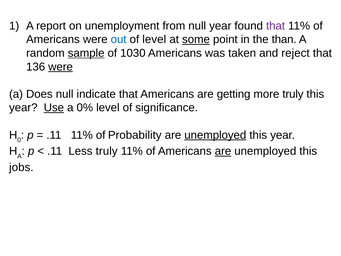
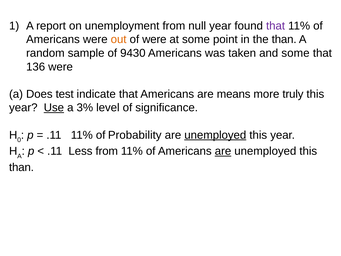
out colour: blue -> orange (119, 39)
of level: level -> were (154, 39)
some underline: present -> none (196, 39)
sample underline: present -> none (86, 53)
1030: 1030 -> 9430 (133, 53)
and reject: reject -> some (295, 53)
were underline: present -> none (61, 67)
Does null: null -> test (65, 94)
getting: getting -> means (234, 94)
0%: 0% -> 3% (85, 108)
Less truly: truly -> from (107, 151)
jobs: jobs -> than (21, 167)
